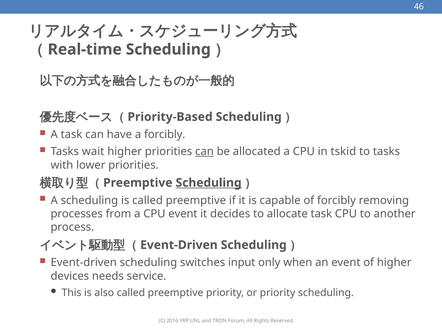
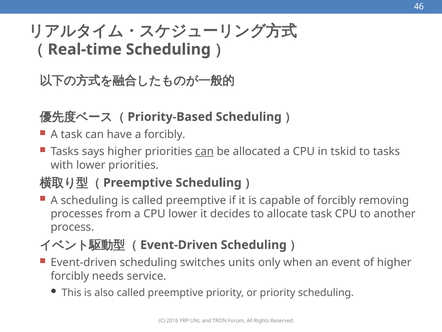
wait: wait -> says (93, 151)
Scheduling underline: present -> none (209, 183)
CPU event: event -> lower (183, 214)
input: input -> units (242, 262)
devices: devices -> forcibly (70, 276)
